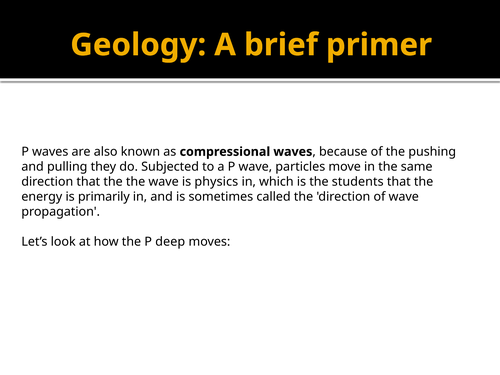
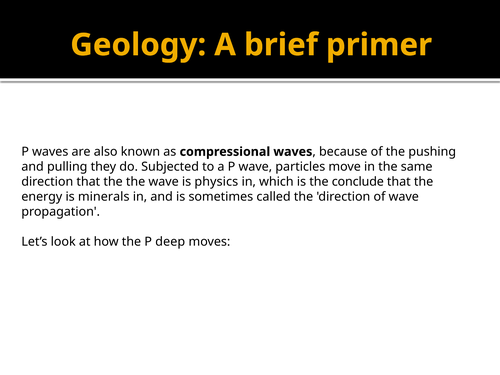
students: students -> conclude (358, 182)
primarily: primarily -> minerals (104, 197)
